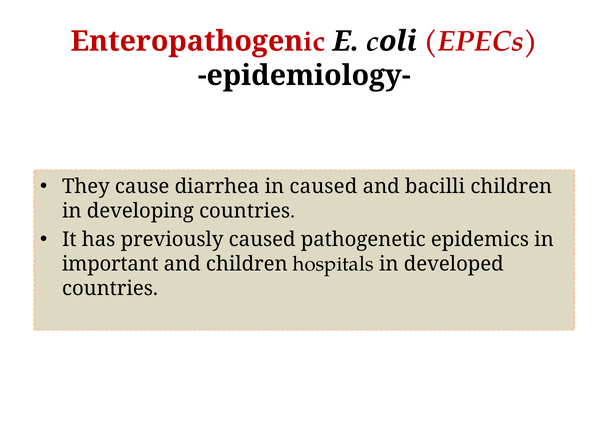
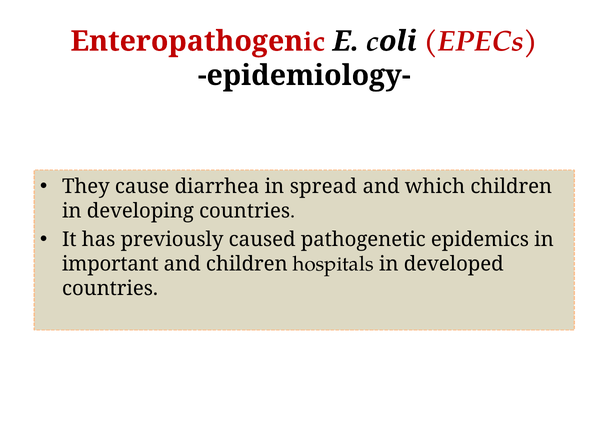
in caused: caused -> spread (323, 187)
bacilli: bacilli -> which (435, 187)
